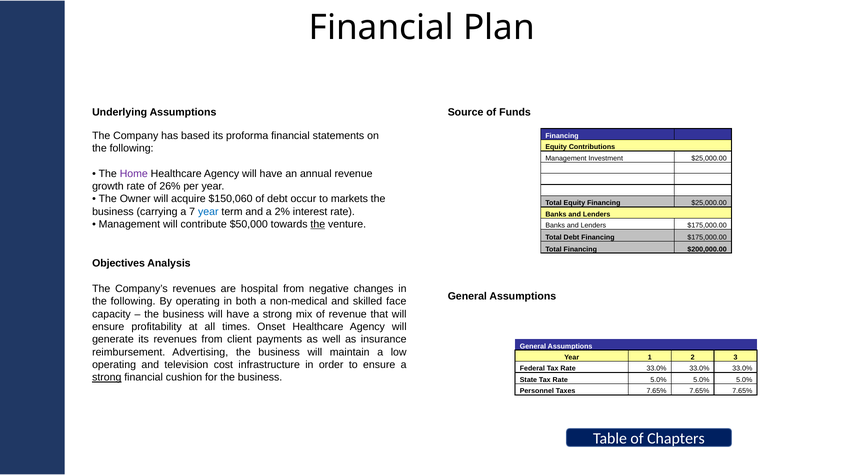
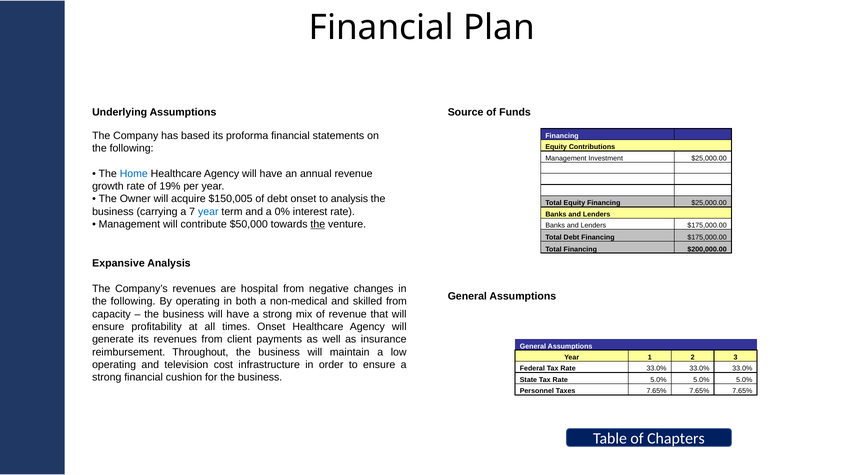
Home colour: purple -> blue (134, 174)
26%: 26% -> 19% (170, 186)
$150,060: $150,060 -> $150,005 (231, 199)
debt occur: occur -> onset (303, 199)
to markets: markets -> analysis (349, 199)
2%: 2% -> 0% (282, 212)
Objectives: Objectives -> Expansive (118, 263)
skilled face: face -> from (396, 301)
Advertising: Advertising -> Throughout (200, 352)
strong underline: present -> none (107, 377)
